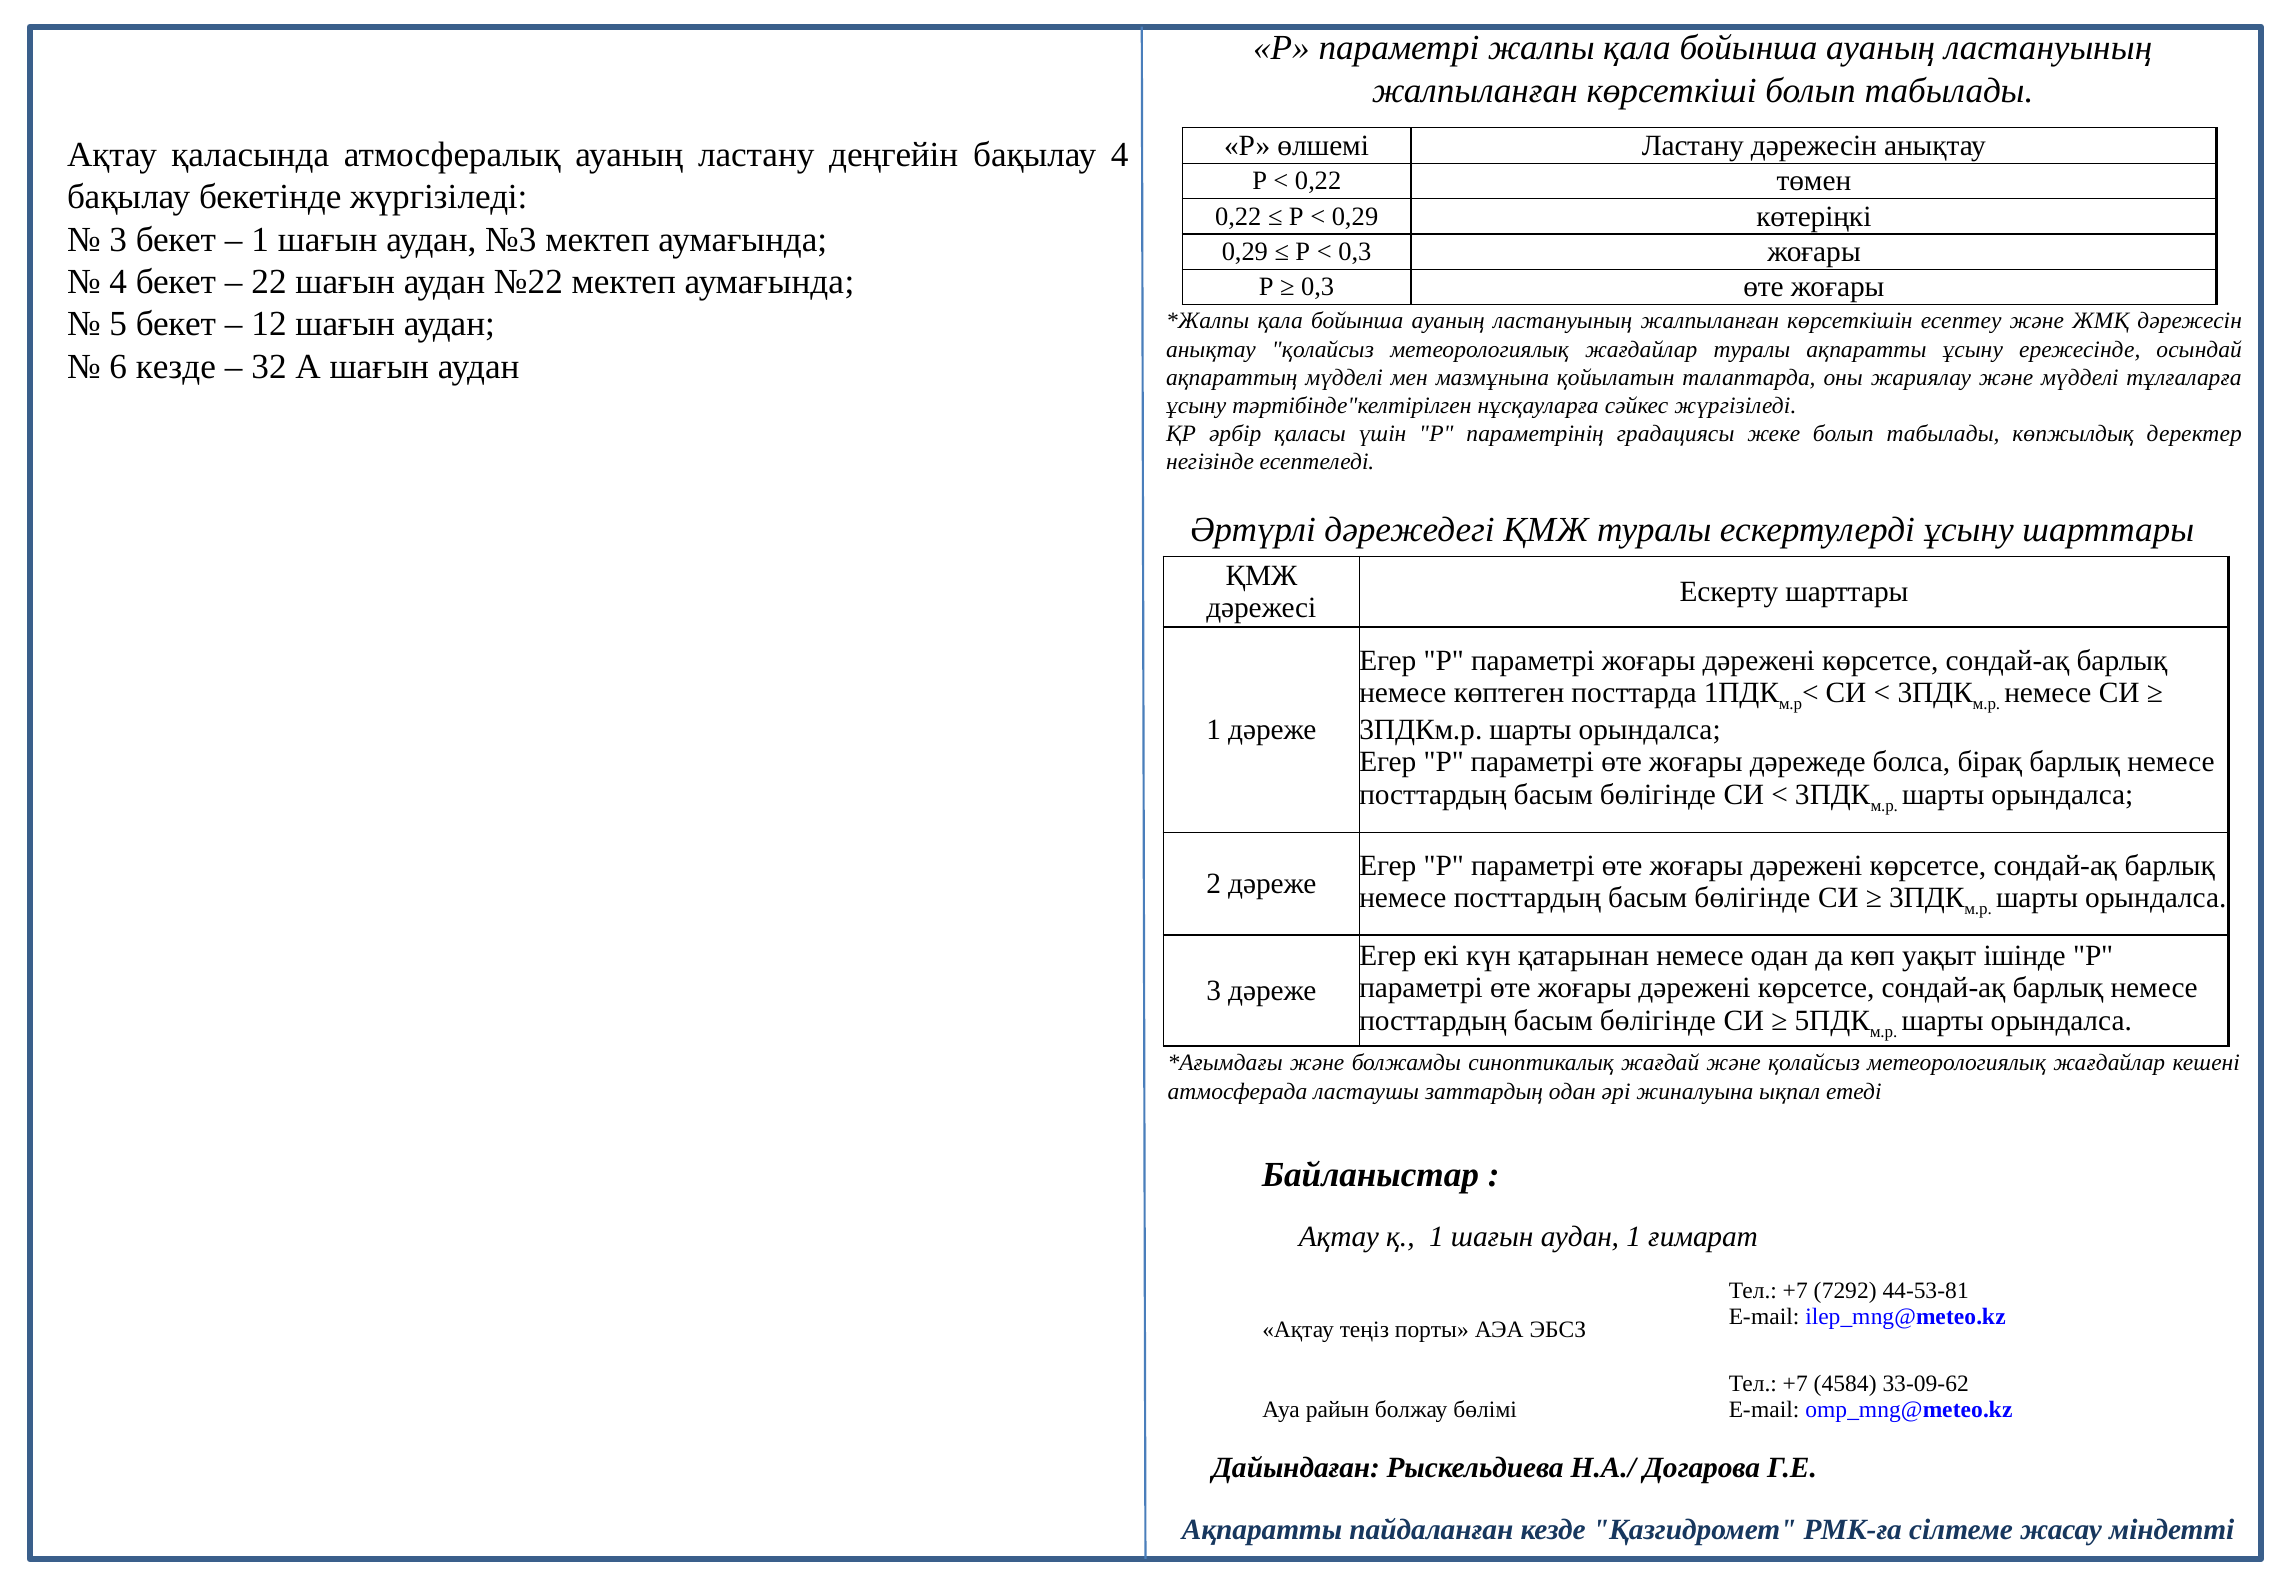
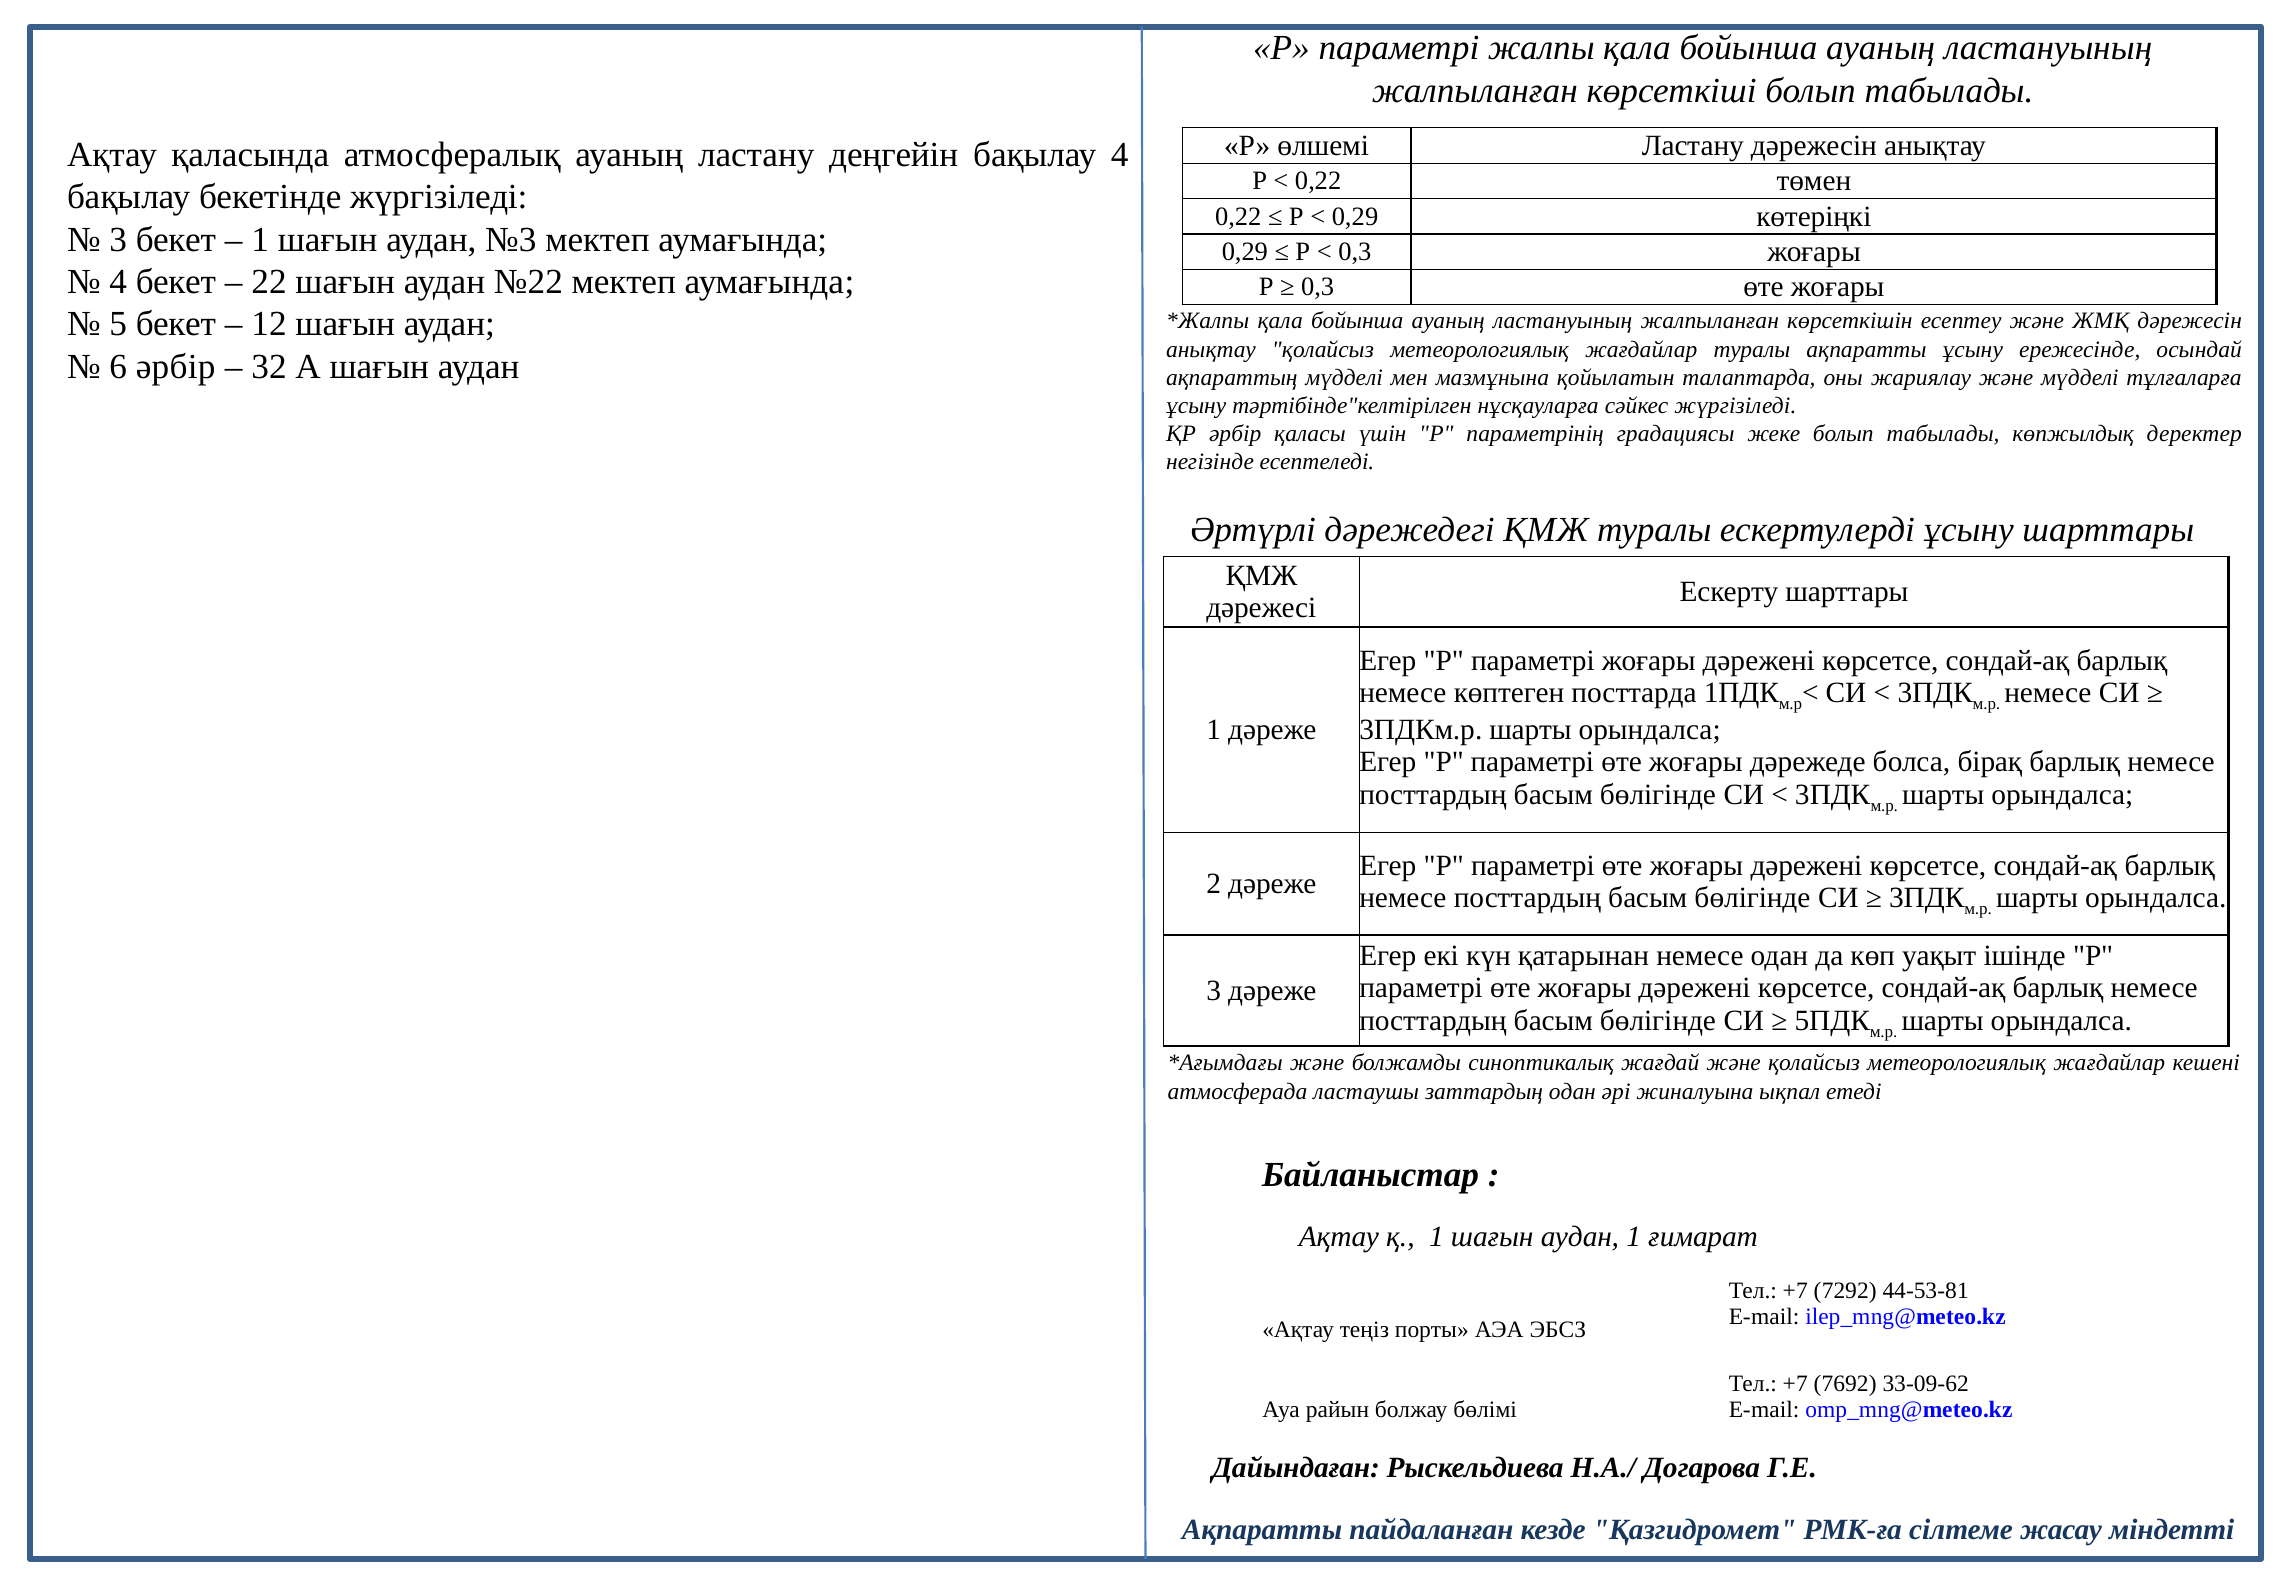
6 кезде: кезде -> әрбір (176, 367)
4584: 4584 -> 7692 (1845, 1384)
